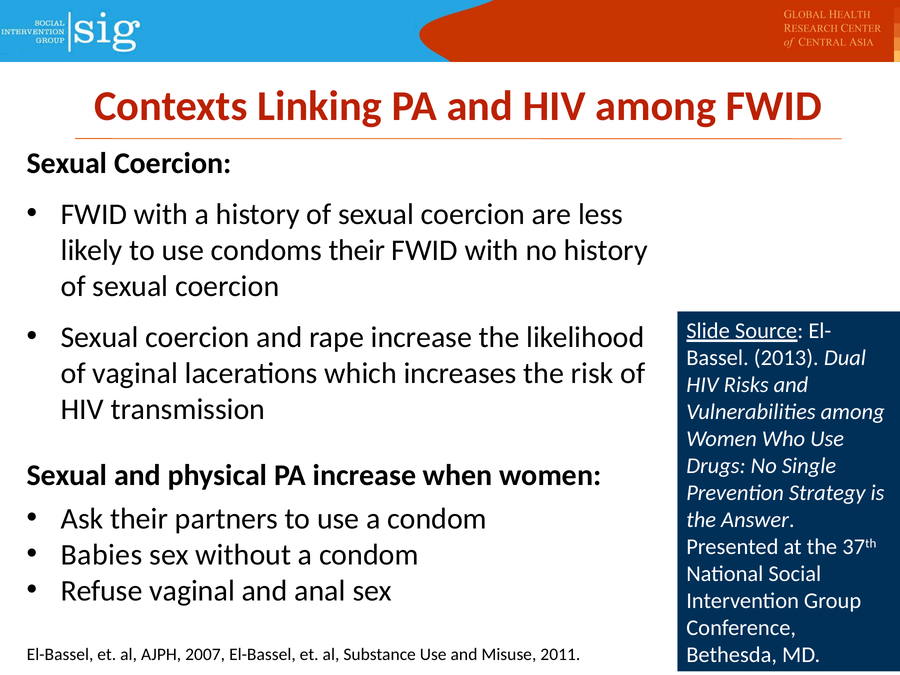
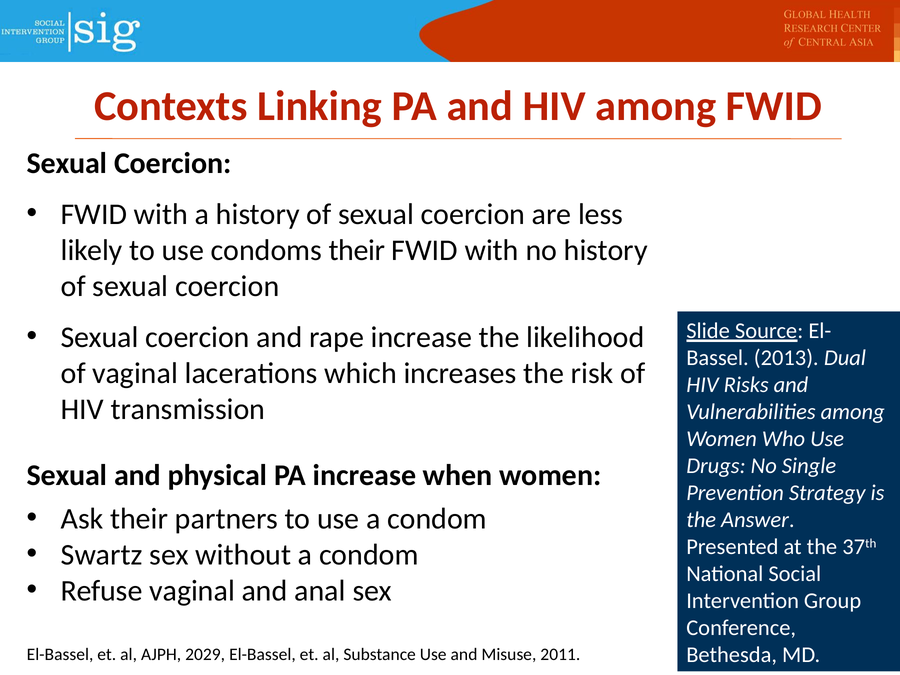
Babies: Babies -> Swartz (102, 555)
2007: 2007 -> 2029 (205, 654)
